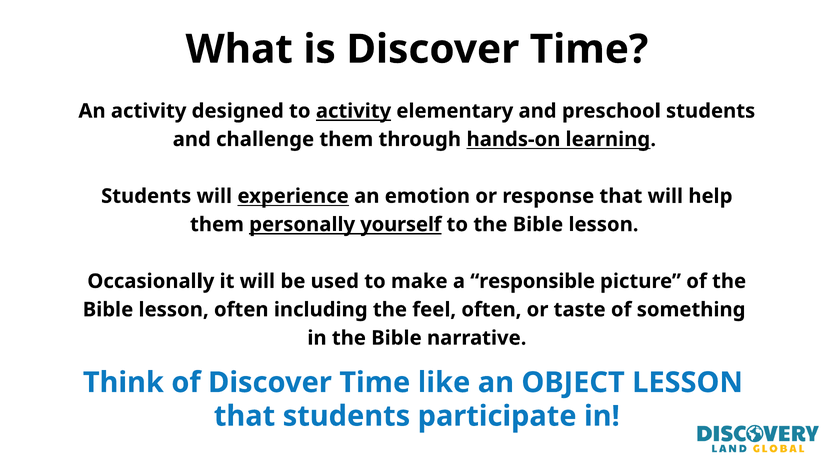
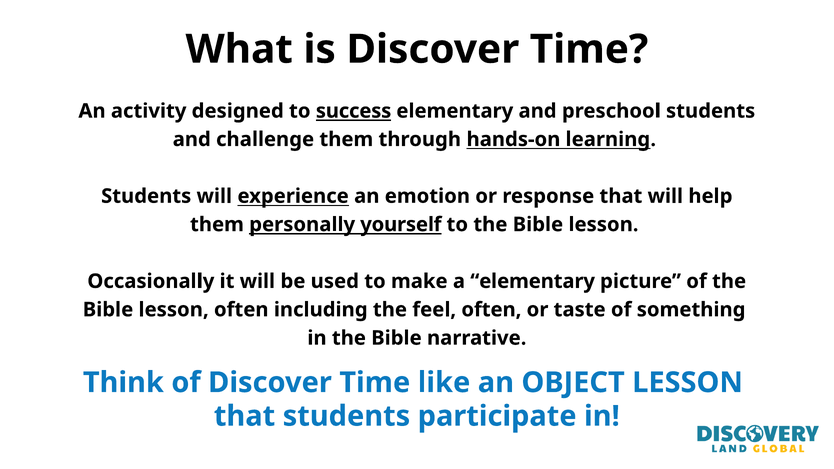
to activity: activity -> success (354, 111)
a responsible: responsible -> elementary (533, 281)
